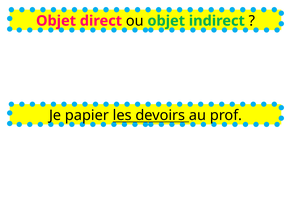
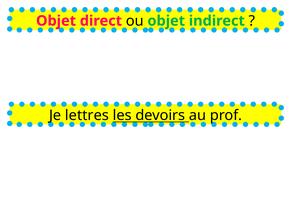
papier: papier -> lettres (87, 115)
